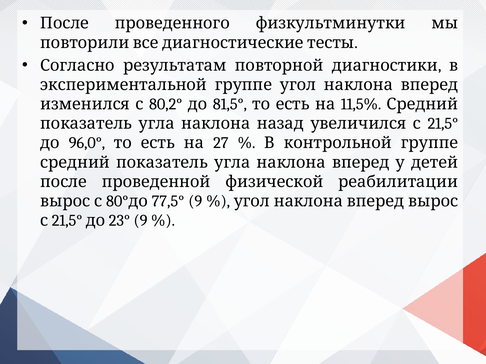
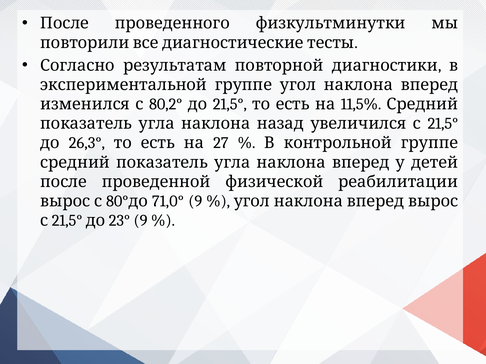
80,2° 81,5°: 81,5° -> 21,5° (230, 104)
96,0°: 96,0° -> 26,3° (87, 143)
77,5°: 77,5° -> 71,0° (168, 202)
